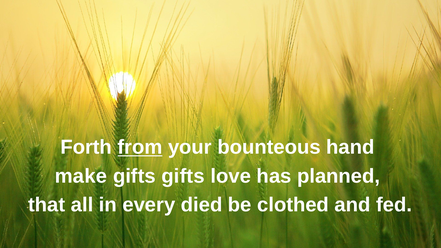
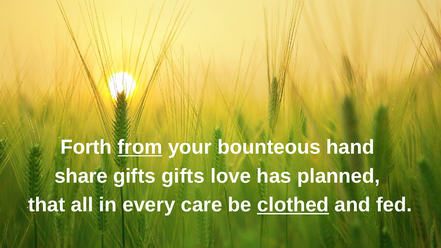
make: make -> share (81, 176)
died: died -> care (202, 205)
clothed underline: none -> present (293, 205)
